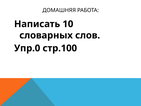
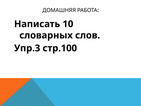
Упр.0: Упр.0 -> Упр.3 (27, 48)
